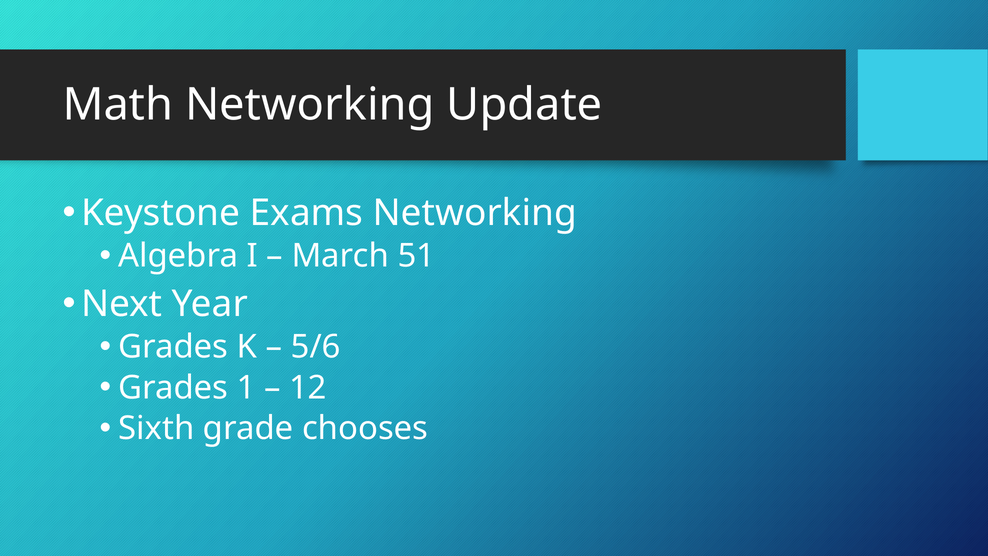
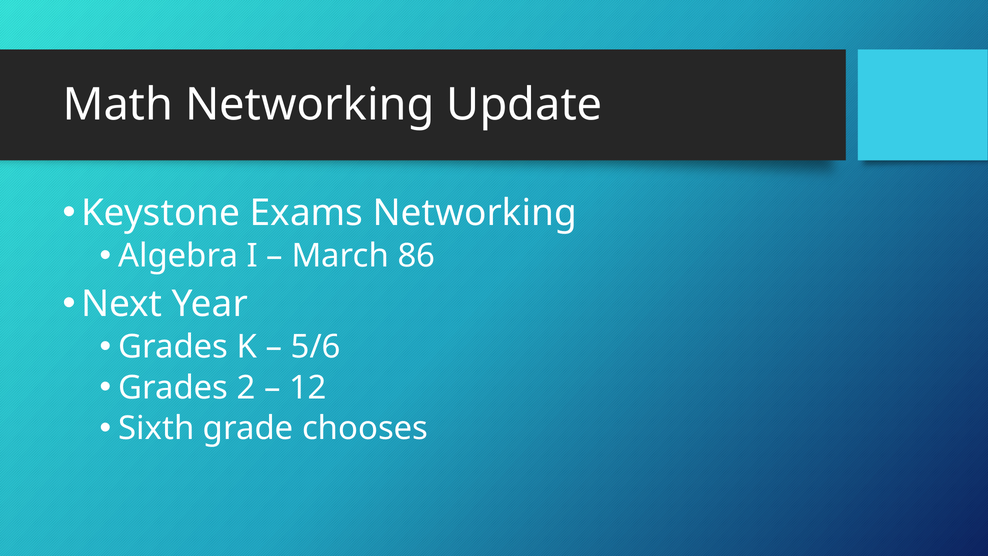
51: 51 -> 86 (416, 256)
1: 1 -> 2 (246, 388)
